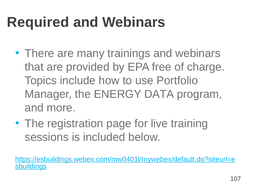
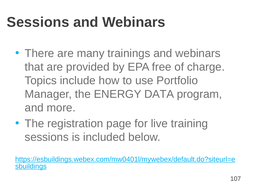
Required: Required -> Sessions (38, 22)
